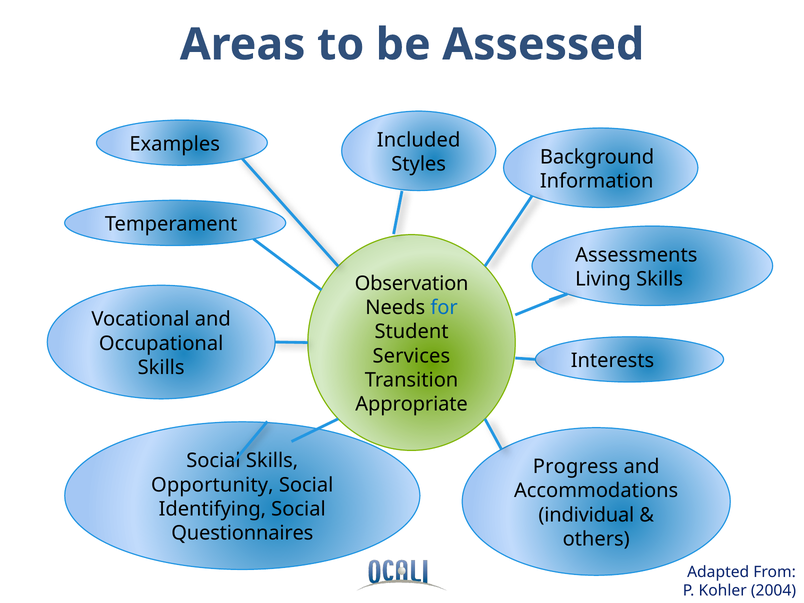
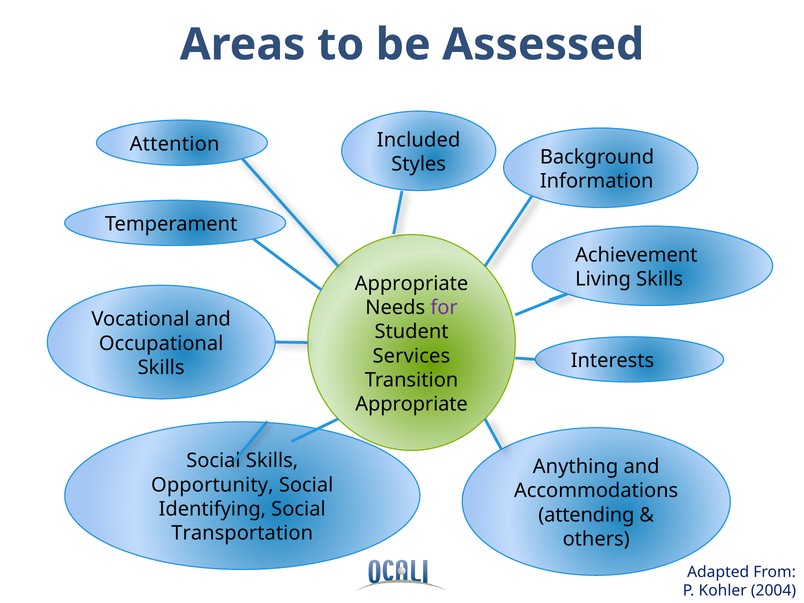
Examples: Examples -> Attention (175, 144)
Assessments: Assessments -> Achievement (636, 255)
Observation: Observation -> Appropriate (412, 284)
for colour: blue -> purple (444, 308)
Progress: Progress -> Anything (576, 467)
individual: individual -> attending (586, 515)
Questionnaires: Questionnaires -> Transportation (242, 533)
